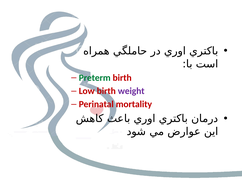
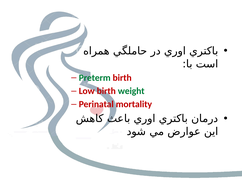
weight colour: purple -> green (131, 91)
